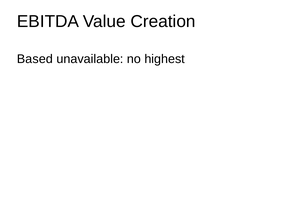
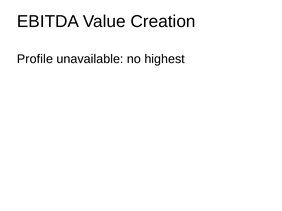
Based: Based -> Profile (35, 59)
